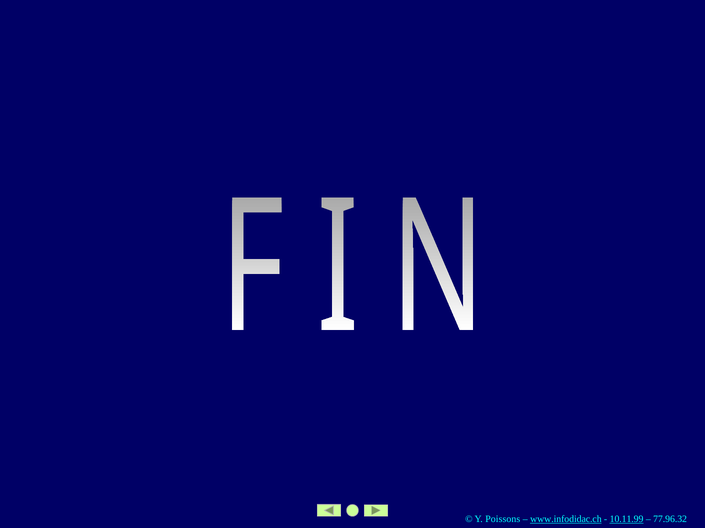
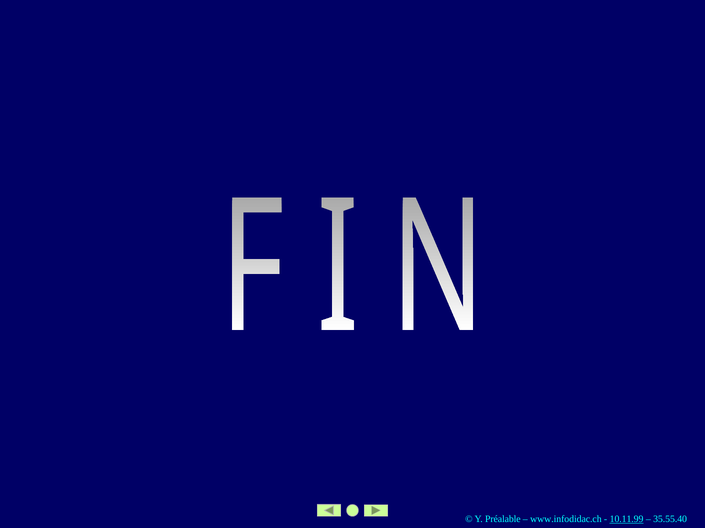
Poissons: Poissons -> Préalable (503, 520)
www.infodidac.ch underline: present -> none (566, 520)
77.96.32: 77.96.32 -> 35.55.40 (670, 520)
